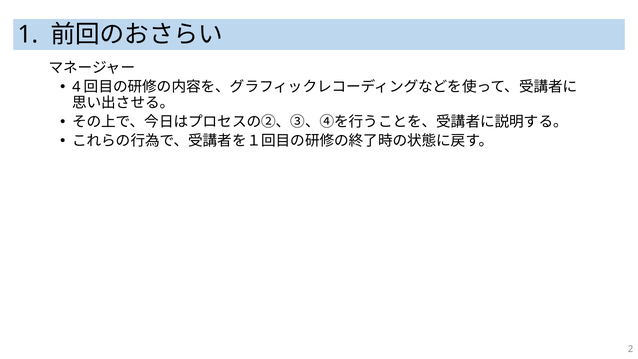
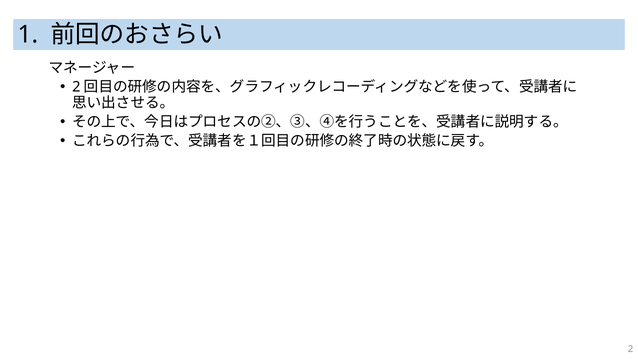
4: 4 -> 2 (76, 87)
